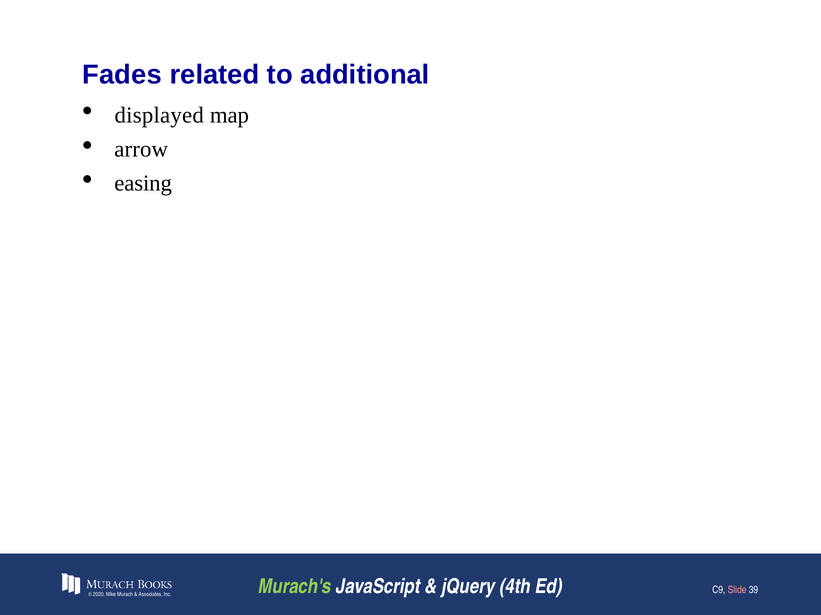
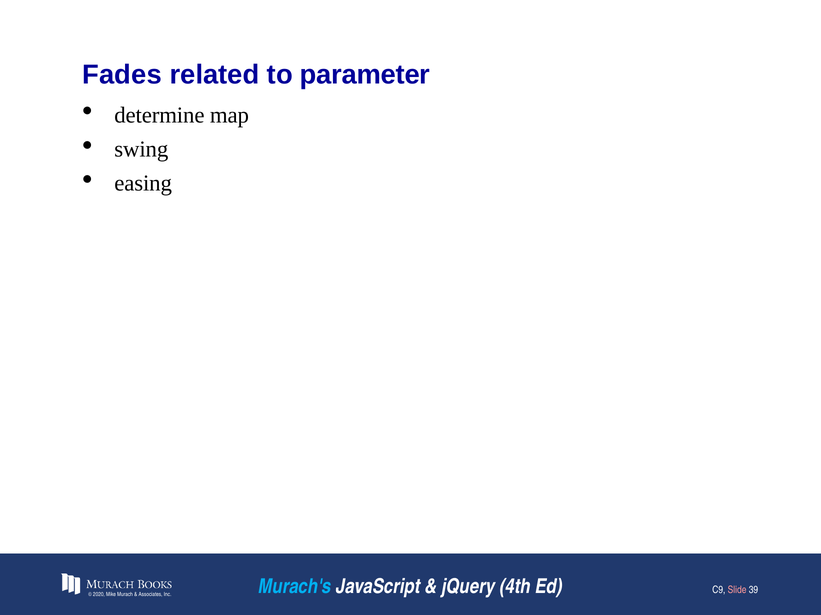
additional: additional -> parameter (365, 75)
displayed: displayed -> determine (159, 115)
arrow: arrow -> swing (141, 149)
Murach's colour: light green -> light blue (295, 587)
